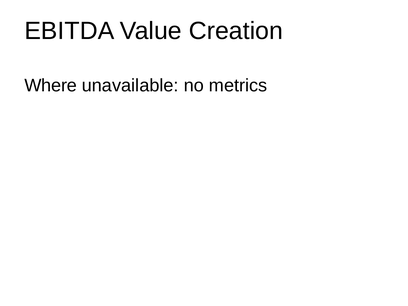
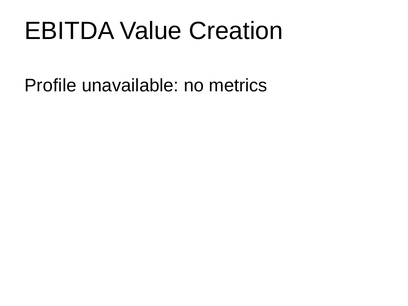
Where: Where -> Profile (51, 86)
